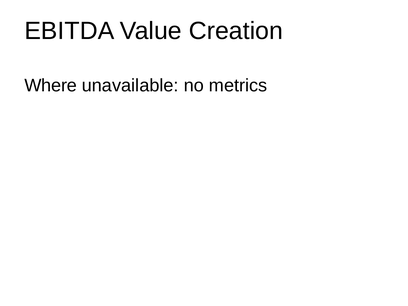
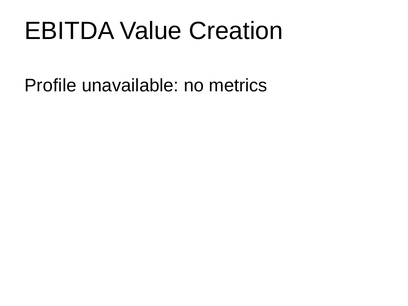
Where: Where -> Profile (51, 86)
